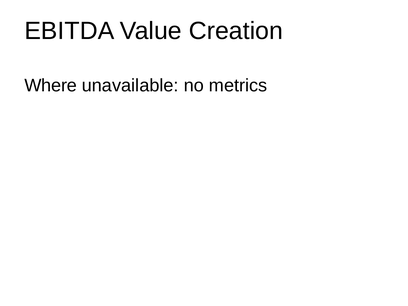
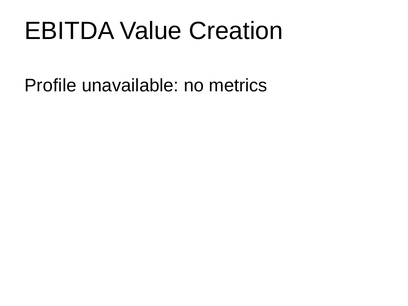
Where: Where -> Profile (51, 86)
